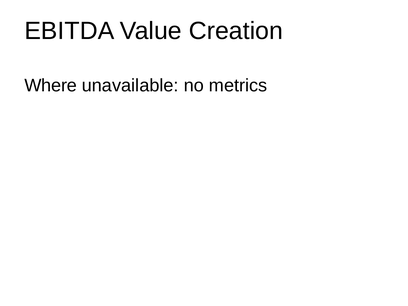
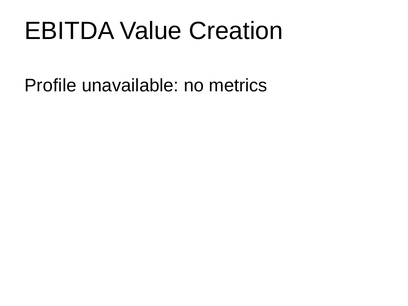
Where: Where -> Profile (51, 86)
